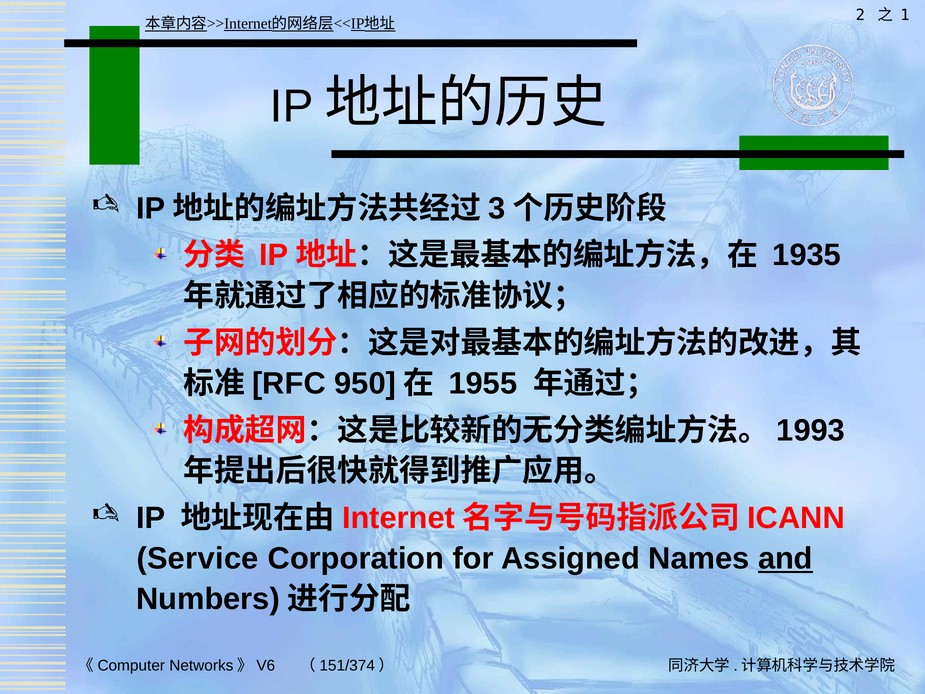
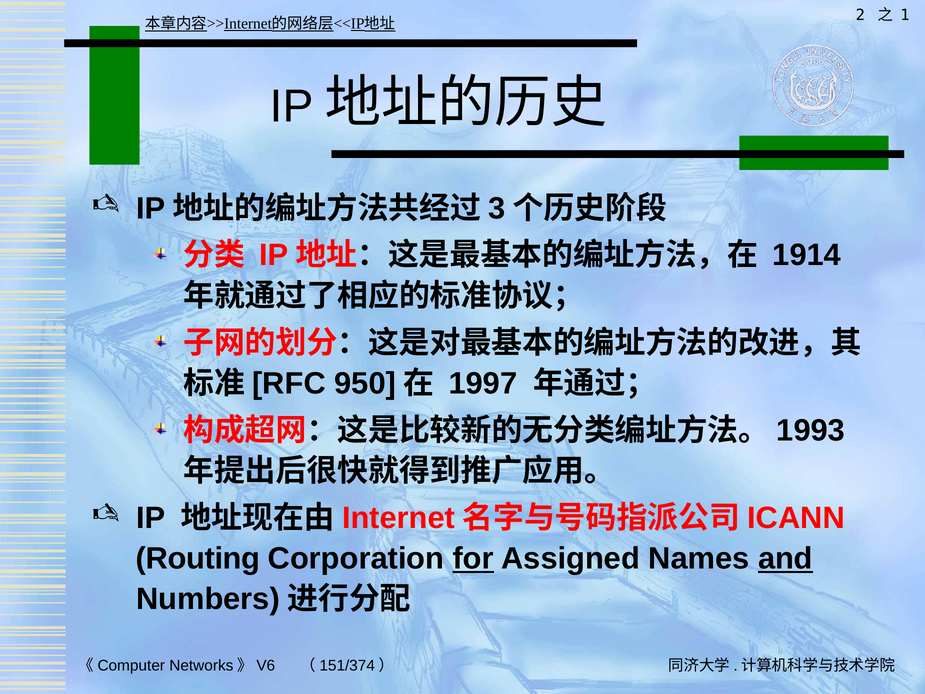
1935: 1935 -> 1914 (807, 255)
1955: 1955 -> 1997 (483, 383)
Service: Service -> Routing (198, 558)
for underline: none -> present (473, 558)
